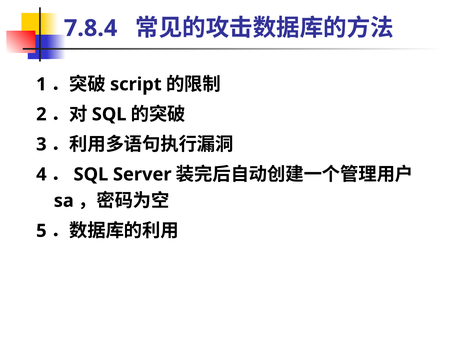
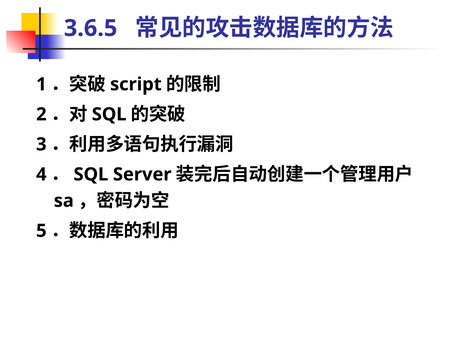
7.8.4: 7.8.4 -> 3.6.5 (91, 28)
